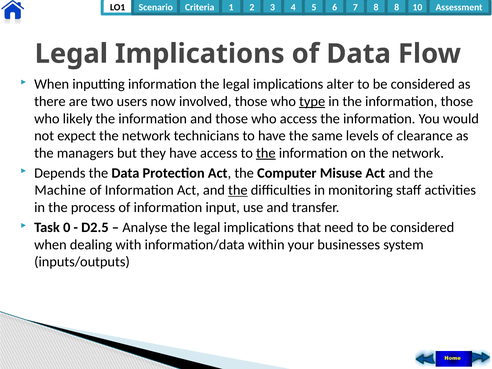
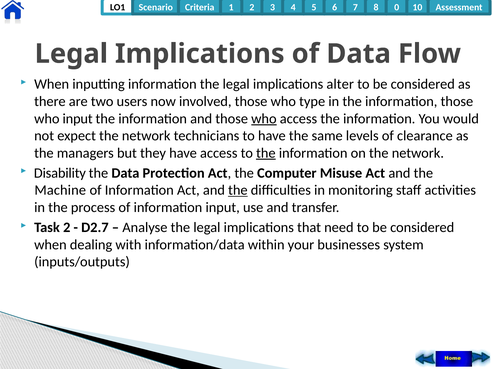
8: 8 -> 0 (397, 7)
type underline: present -> none (312, 101)
who likely: likely -> input (78, 119)
who underline: none -> present (264, 119)
Depends: Depends -> Disability (60, 173)
Task 0: 0 -> 2 (67, 227)
D2.5: D2.5 -> D2.7 (95, 227)
